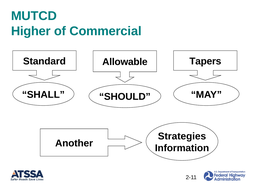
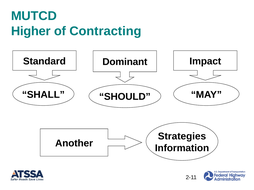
Commercial: Commercial -> Contracting (105, 31)
Tapers: Tapers -> Impact (205, 61)
Allowable: Allowable -> Dominant (125, 62)
